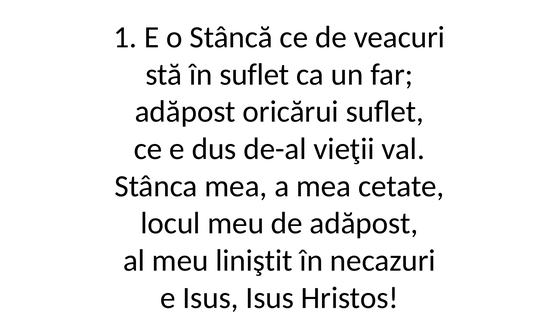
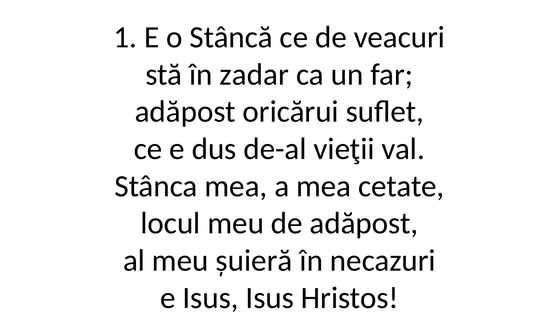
în suflet: suflet -> zadar (254, 75)
liniştit: liniştit -> șuieră (254, 261)
